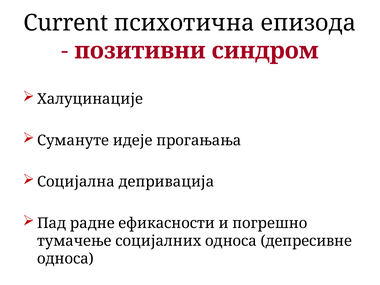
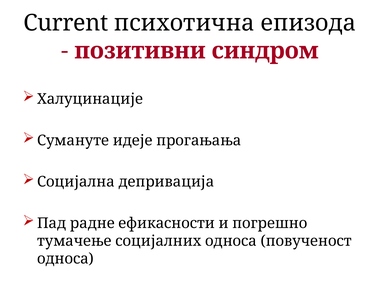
депресивне: депресивне -> повученост (306, 241)
